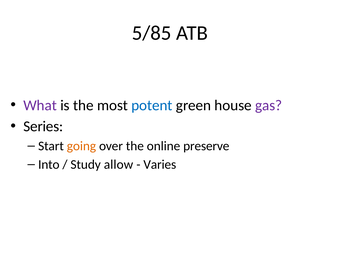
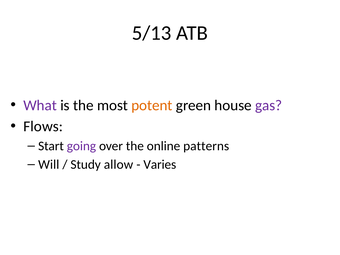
5/85: 5/85 -> 5/13 (152, 33)
potent colour: blue -> orange (152, 105)
Series: Series -> Flows (43, 126)
going colour: orange -> purple (81, 146)
preserve: preserve -> patterns (206, 146)
Into: Into -> Will (49, 164)
